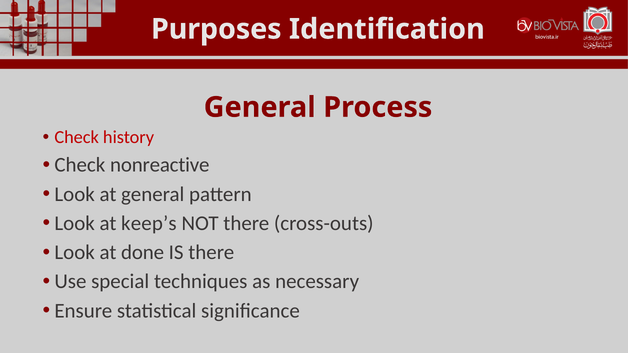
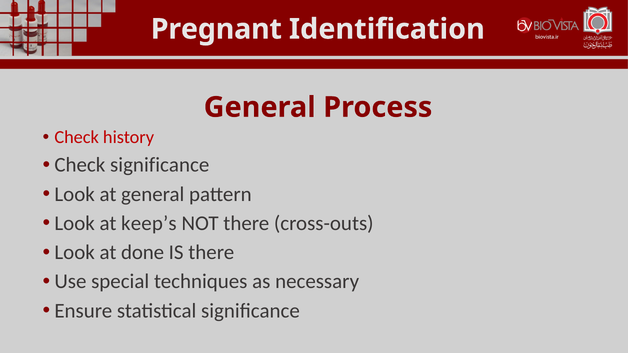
Purposes: Purposes -> Pregnant (216, 29)
Check nonreactive: nonreactive -> significance (160, 165)
